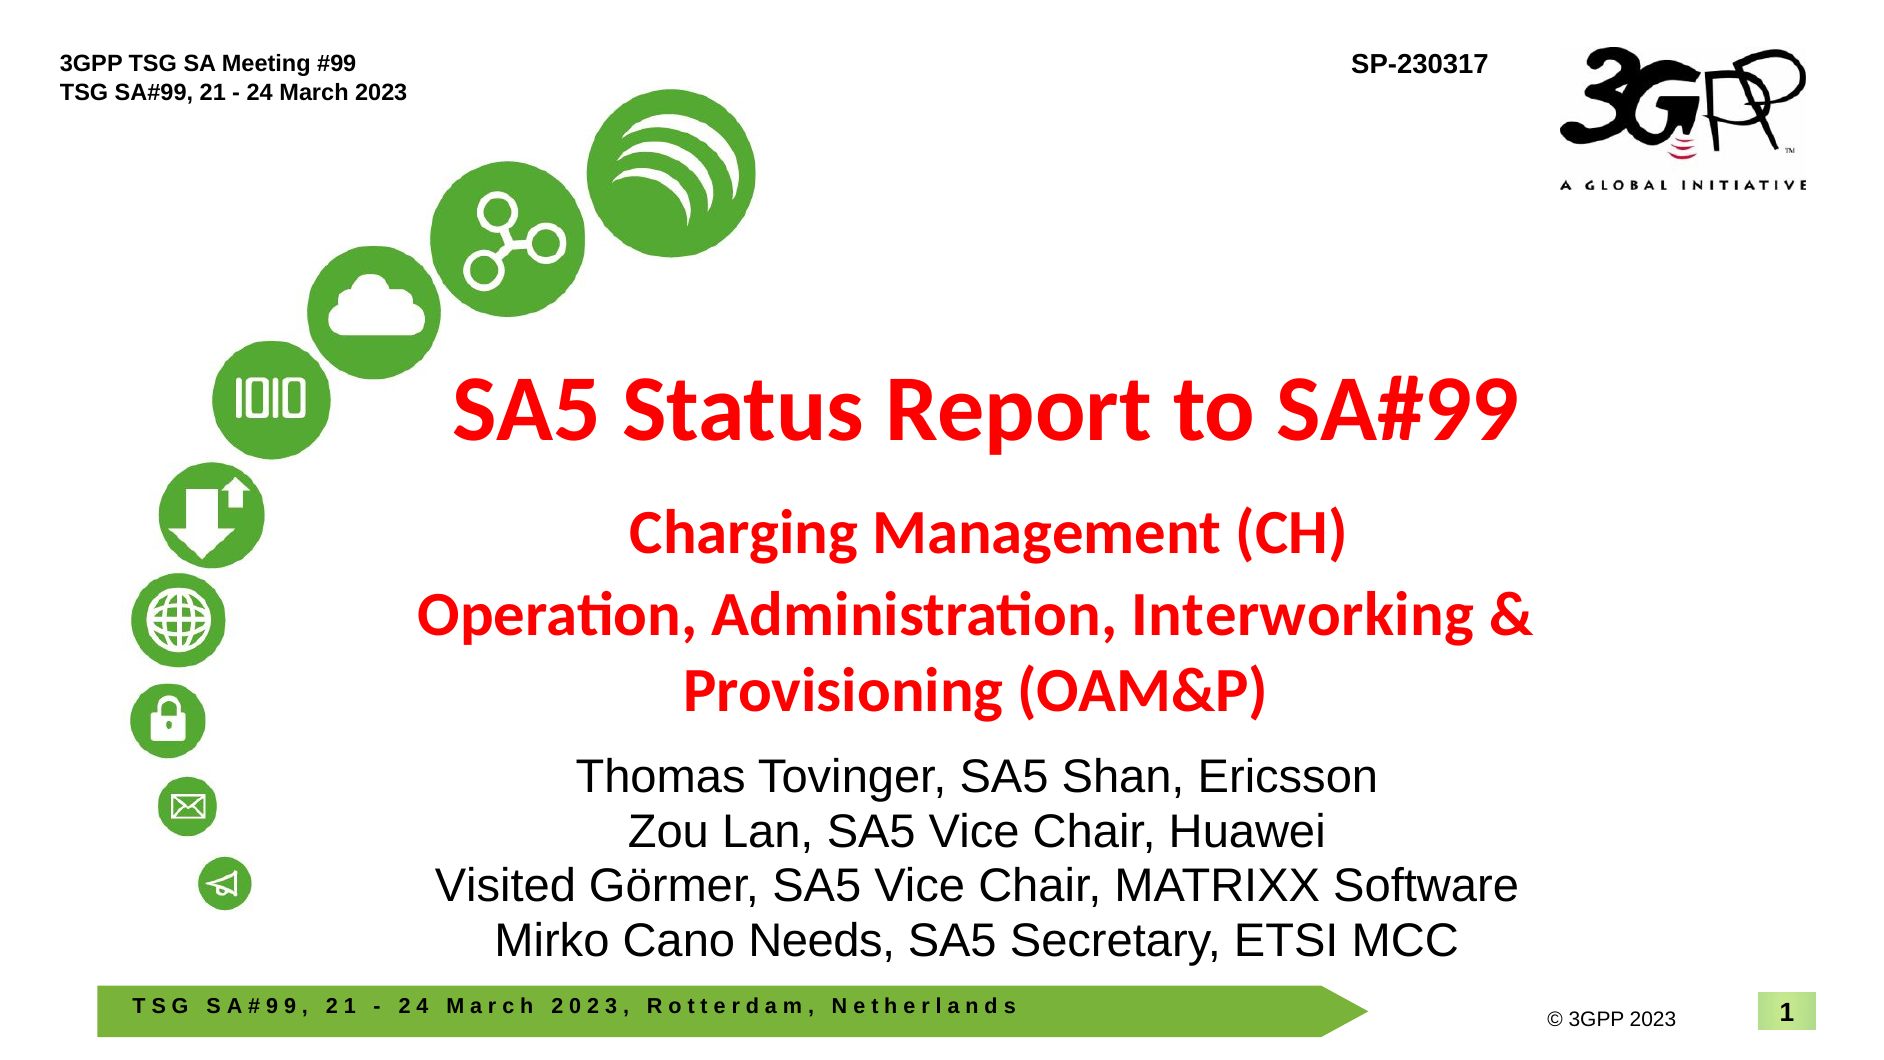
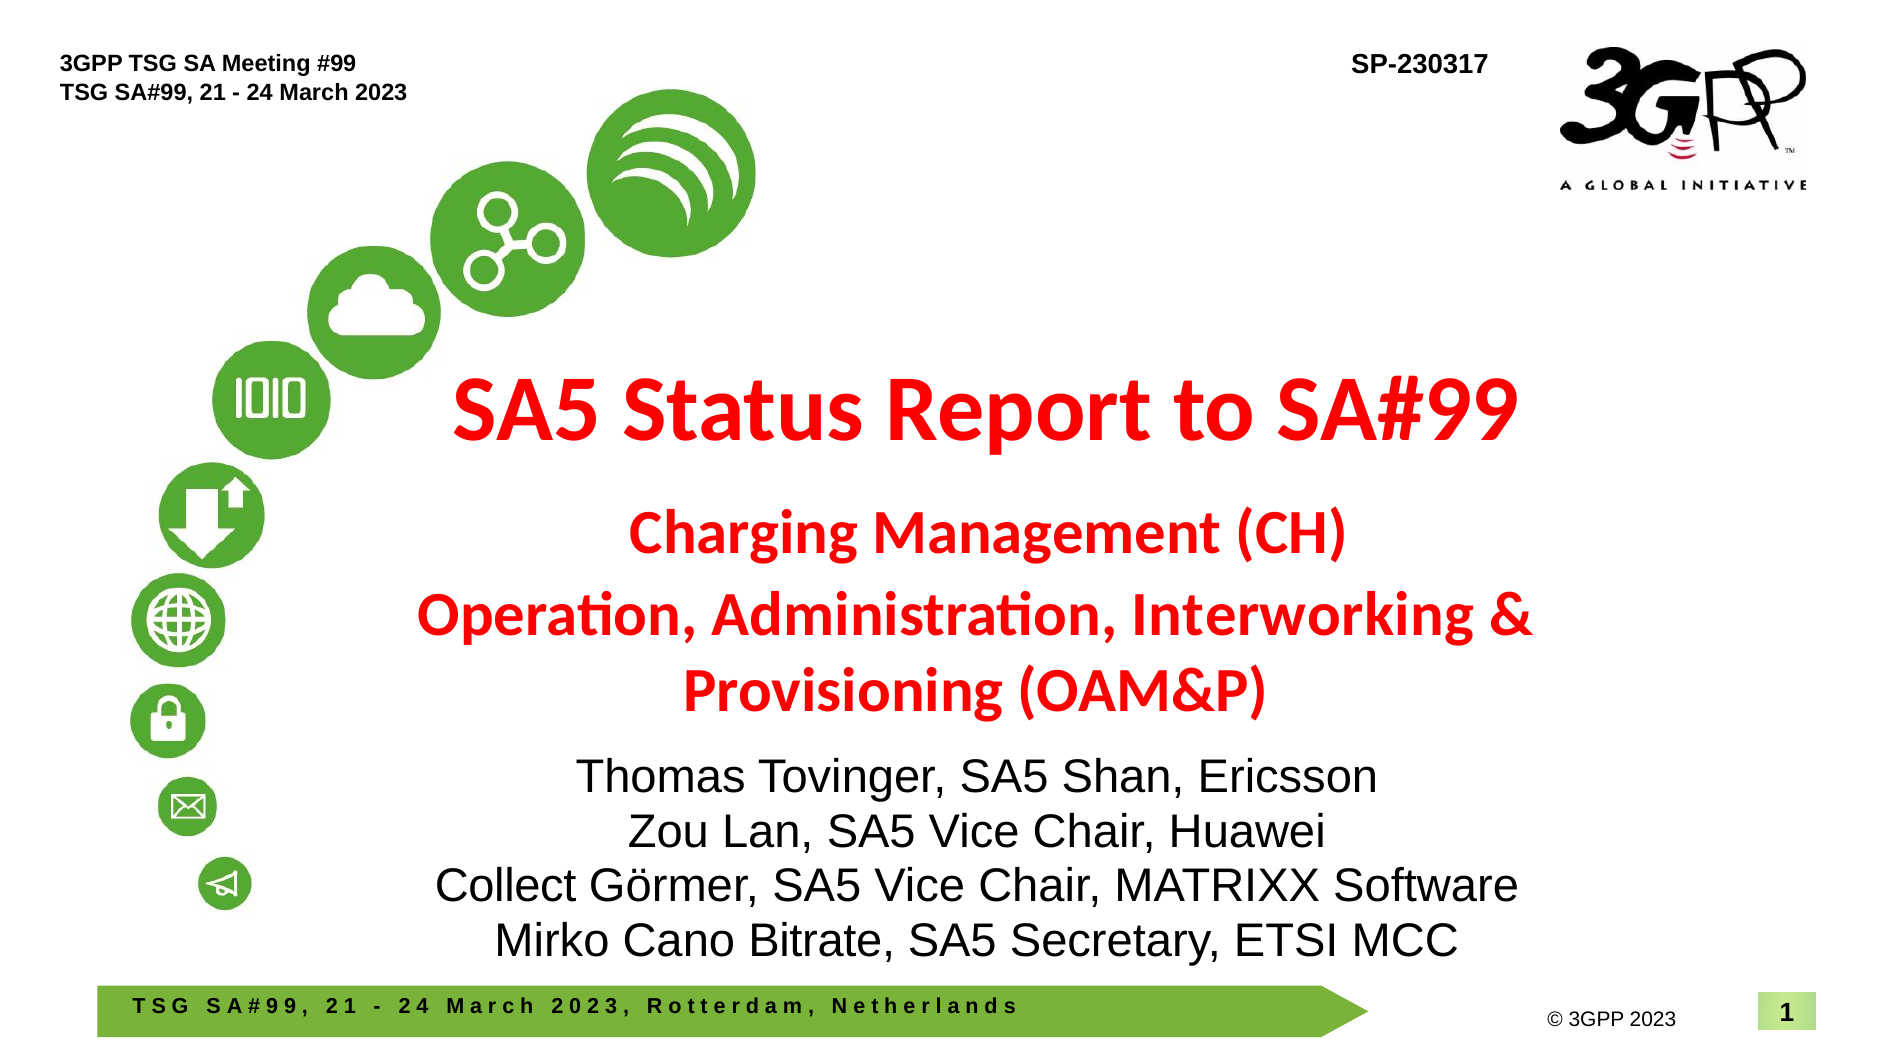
Visited: Visited -> Collect (506, 886)
Needs: Needs -> Bitrate (822, 941)
